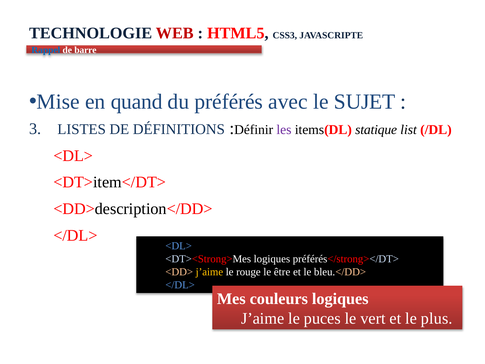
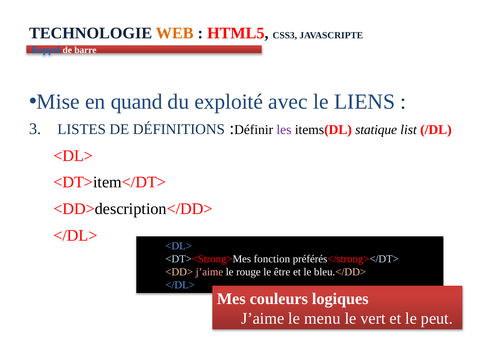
WEB colour: red -> orange (175, 33)
préférés: préférés -> exploité (229, 102)
SUJET: SUJET -> LIENS (365, 102)
<DT><Strong>Mes logiques: logiques -> fonction (272, 259)
j’aime colour: yellow -> pink (209, 272)
puces: puces -> menu (322, 318)
plus: plus -> peut (437, 318)
